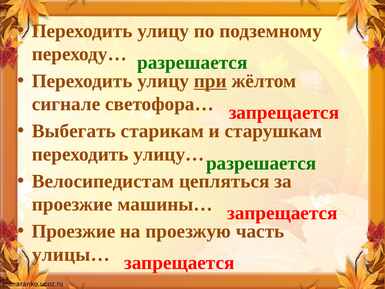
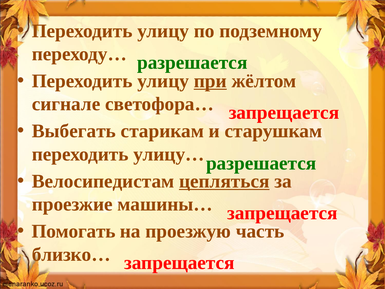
цепляться underline: none -> present (224, 181)
Проезжие: Проезжие -> Помогать (73, 231)
улицы…: улицы… -> близко… (71, 254)
